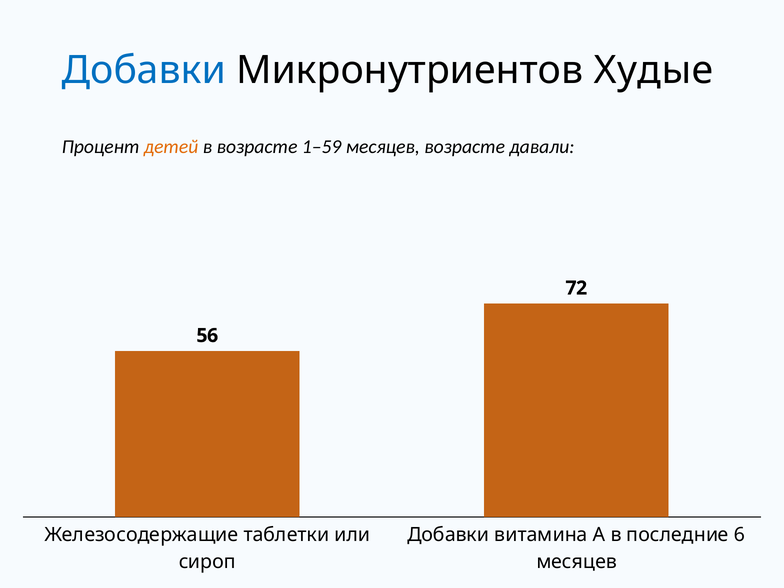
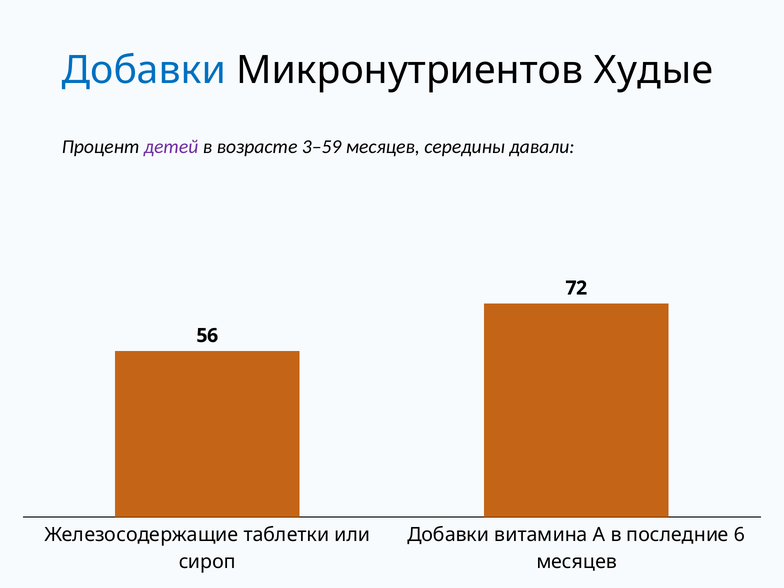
детей colour: orange -> purple (171, 147)
1–59: 1–59 -> 3–59 (322, 147)
месяцев возрасте: возрасте -> середины (465, 147)
